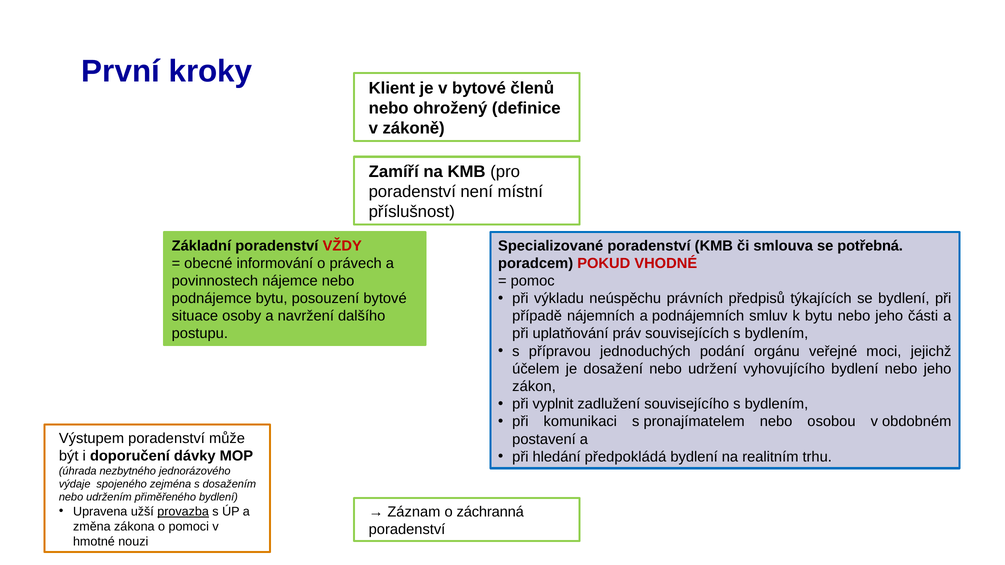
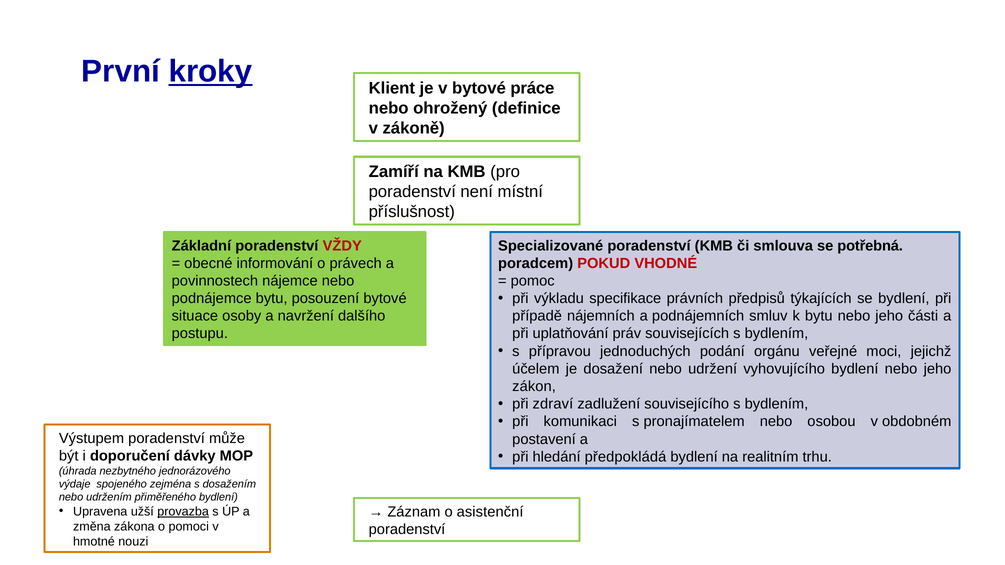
kroky underline: none -> present (210, 71)
členů: členů -> práce (532, 88)
neúspěchu: neúspěchu -> specifikace (625, 299)
vyplnit: vyplnit -> zdraví (553, 404)
záchranná: záchranná -> asistenční (490, 512)
